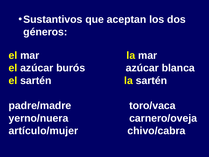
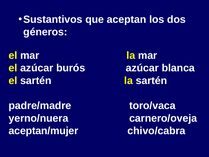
artículo/mujer: artículo/mujer -> aceptan/mujer (43, 131)
